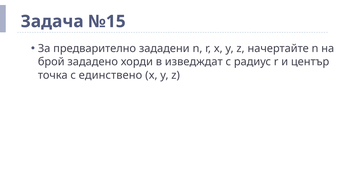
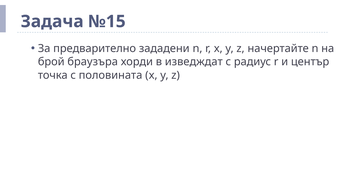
зададено: зададено -> браузъра (93, 62)
единствено: единствено -> половината (111, 75)
